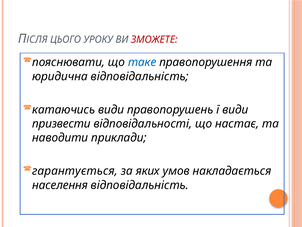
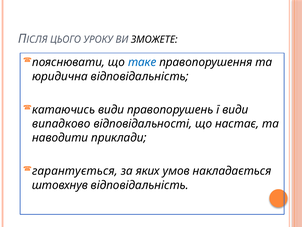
ЗМОЖЕТЕ colour: red -> black (154, 39)
призвести: призвести -> випадково (61, 123)
населення: населення -> штовхнув (60, 185)
